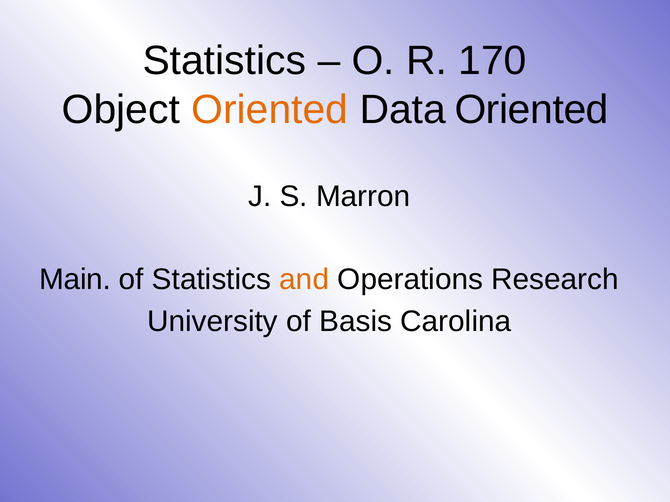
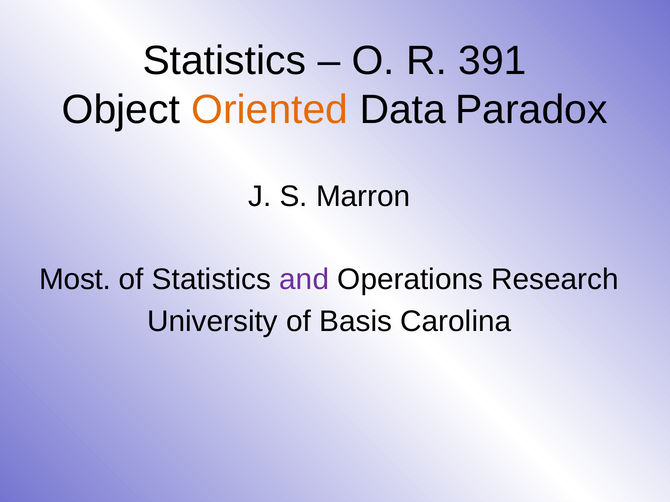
170: 170 -> 391 (492, 61)
Data Oriented: Oriented -> Paradox (531, 110)
Main: Main -> Most (75, 280)
and colour: orange -> purple (304, 280)
